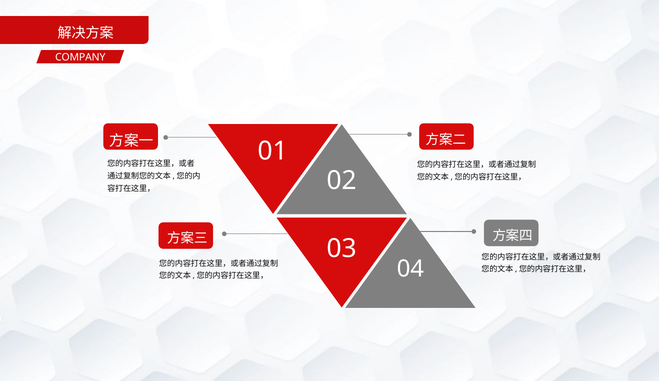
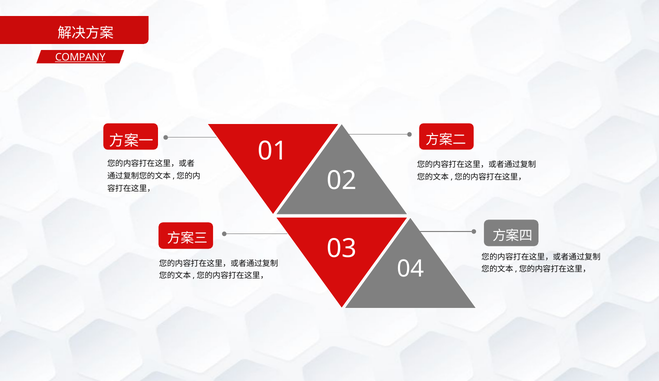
COMPANY underline: none -> present (80, 58)
